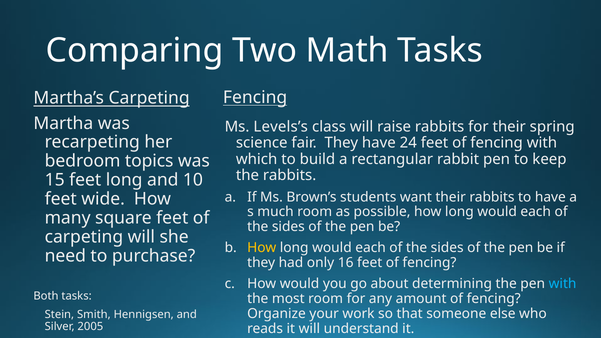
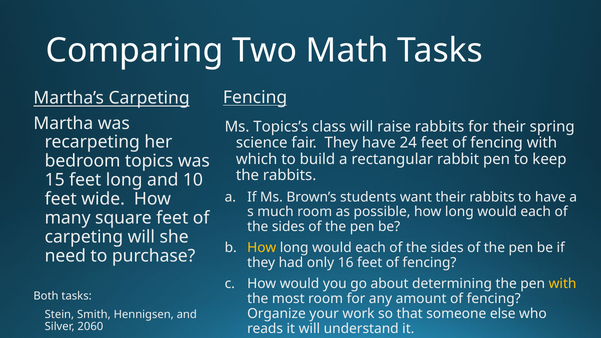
Levels’s: Levels’s -> Topics’s (281, 127)
with colour: light blue -> yellow (563, 284)
2005: 2005 -> 2060 (90, 327)
